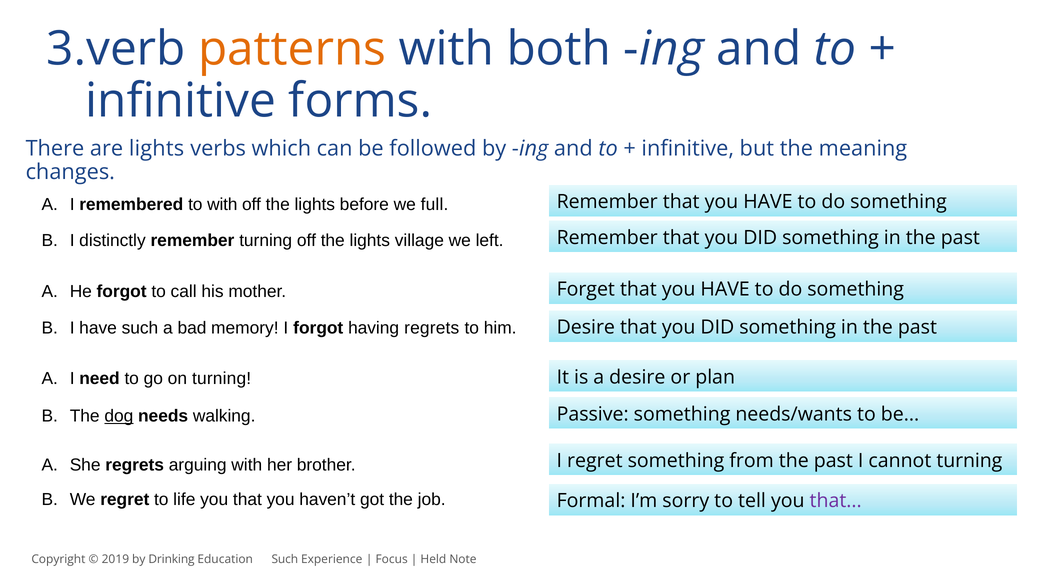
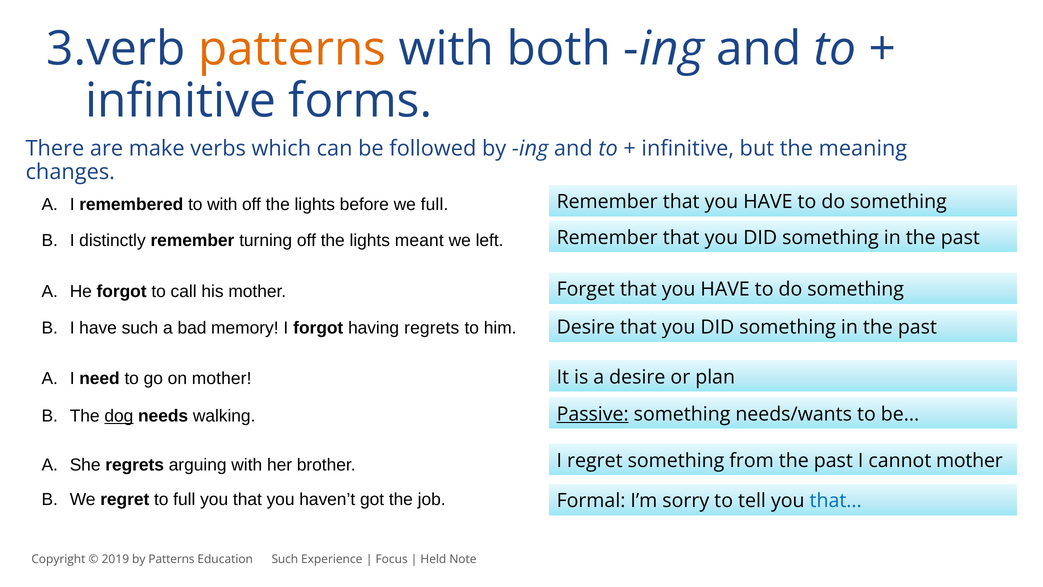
are lights: lights -> make (157, 148)
village: village -> meant (419, 240)
on turning: turning -> mother (222, 378)
Passive underline: none -> present (593, 414)
cannot turning: turning -> mother (969, 460)
to life: life -> full (184, 499)
that colour: purple -> blue (836, 501)
by Drinking: Drinking -> Patterns (172, 559)
